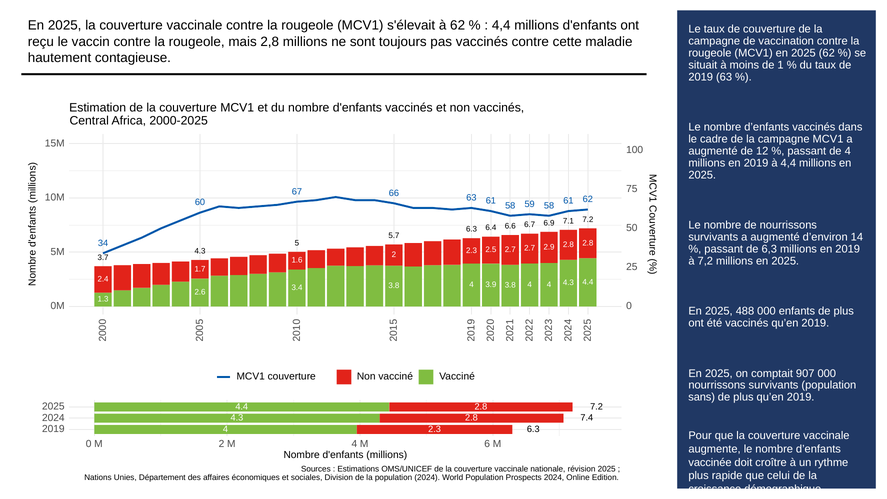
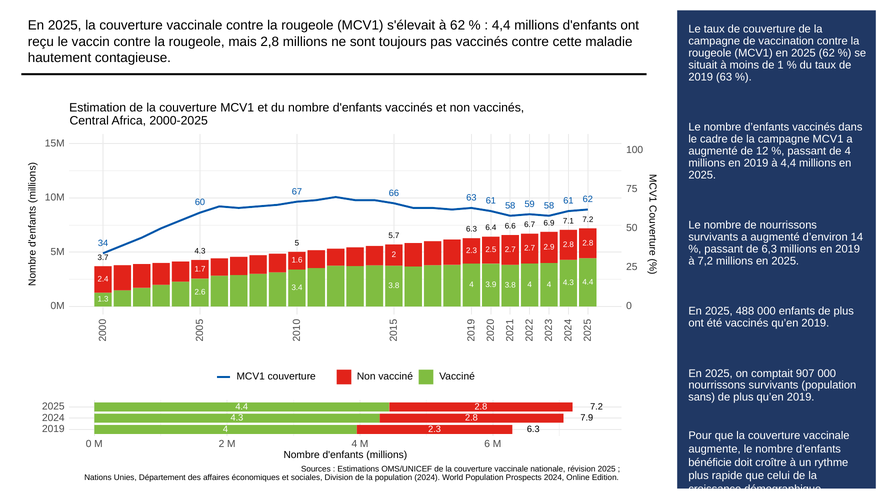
7.4: 7.4 -> 7.9 (587, 418)
vaccinée: vaccinée -> bénéficie (710, 462)
